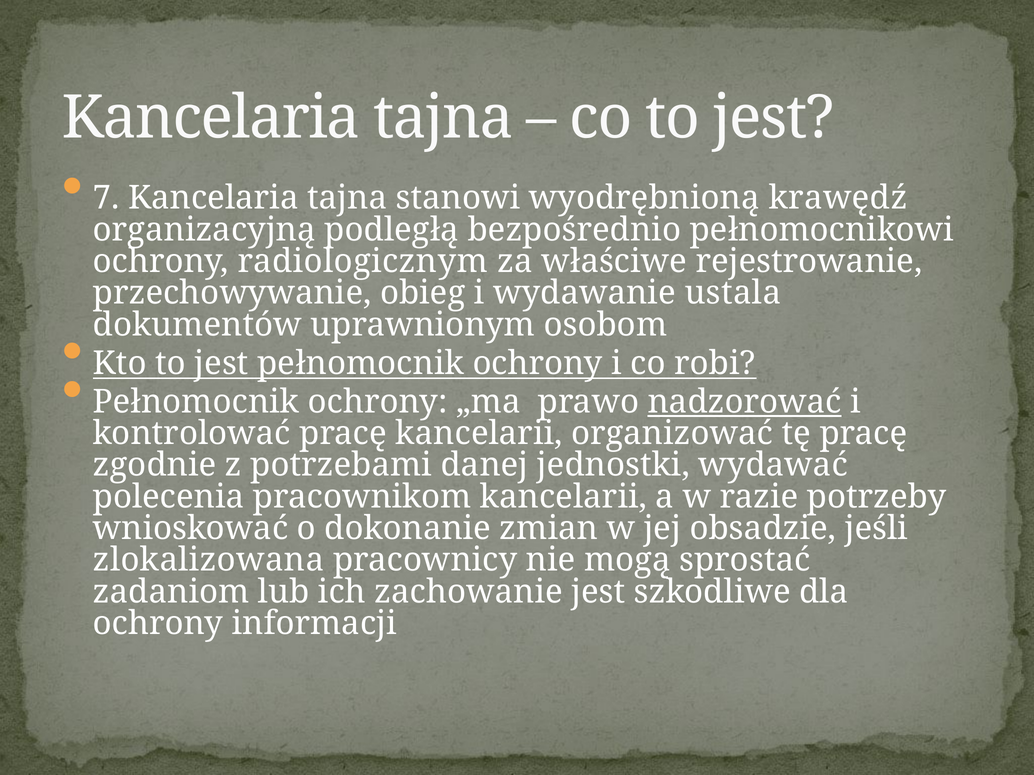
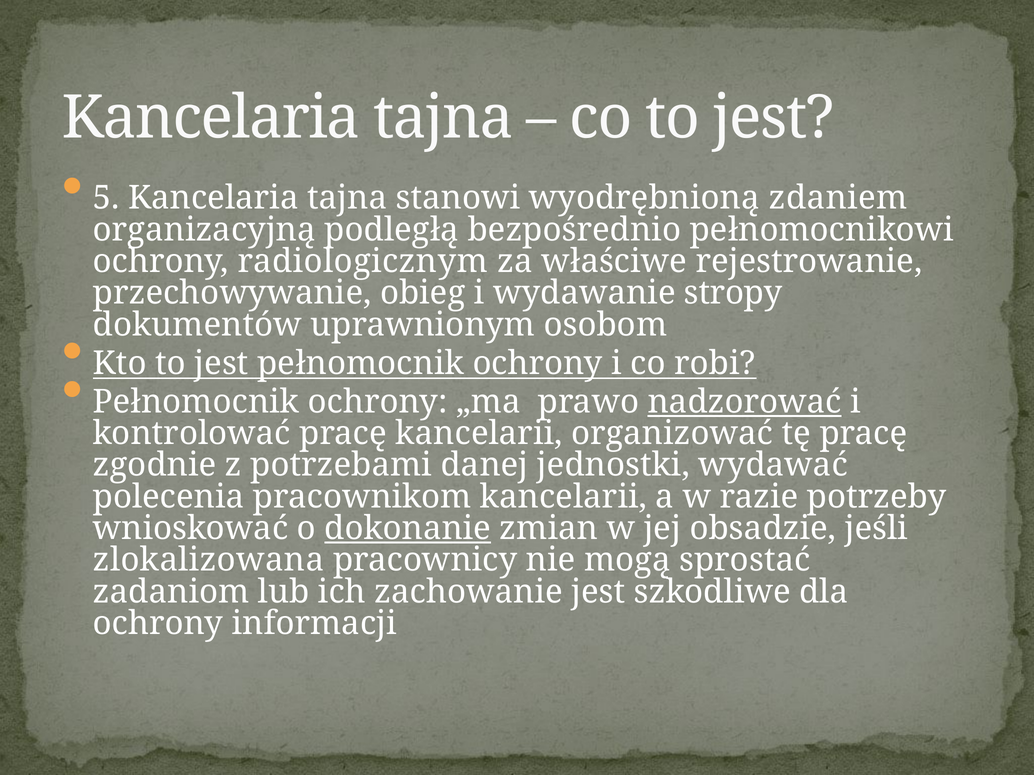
7: 7 -> 5 (106, 198)
krawędź: krawędź -> zdaniem (838, 198)
ustala: ustala -> stropy (733, 293)
dokonanie underline: none -> present (408, 529)
